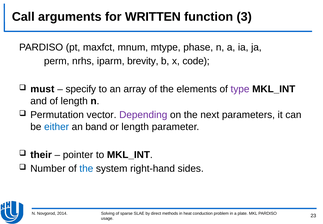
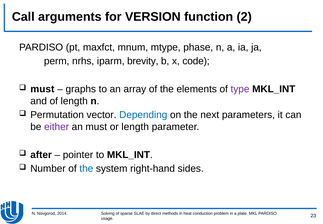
WRITTEN: WRITTEN -> VERSION (153, 17)
3: 3 -> 2 (244, 17)
specify: specify -> graphs (81, 89)
Depending colour: purple -> blue (143, 115)
either colour: blue -> purple (57, 127)
an band: band -> must (96, 127)
their: their -> after (41, 154)
